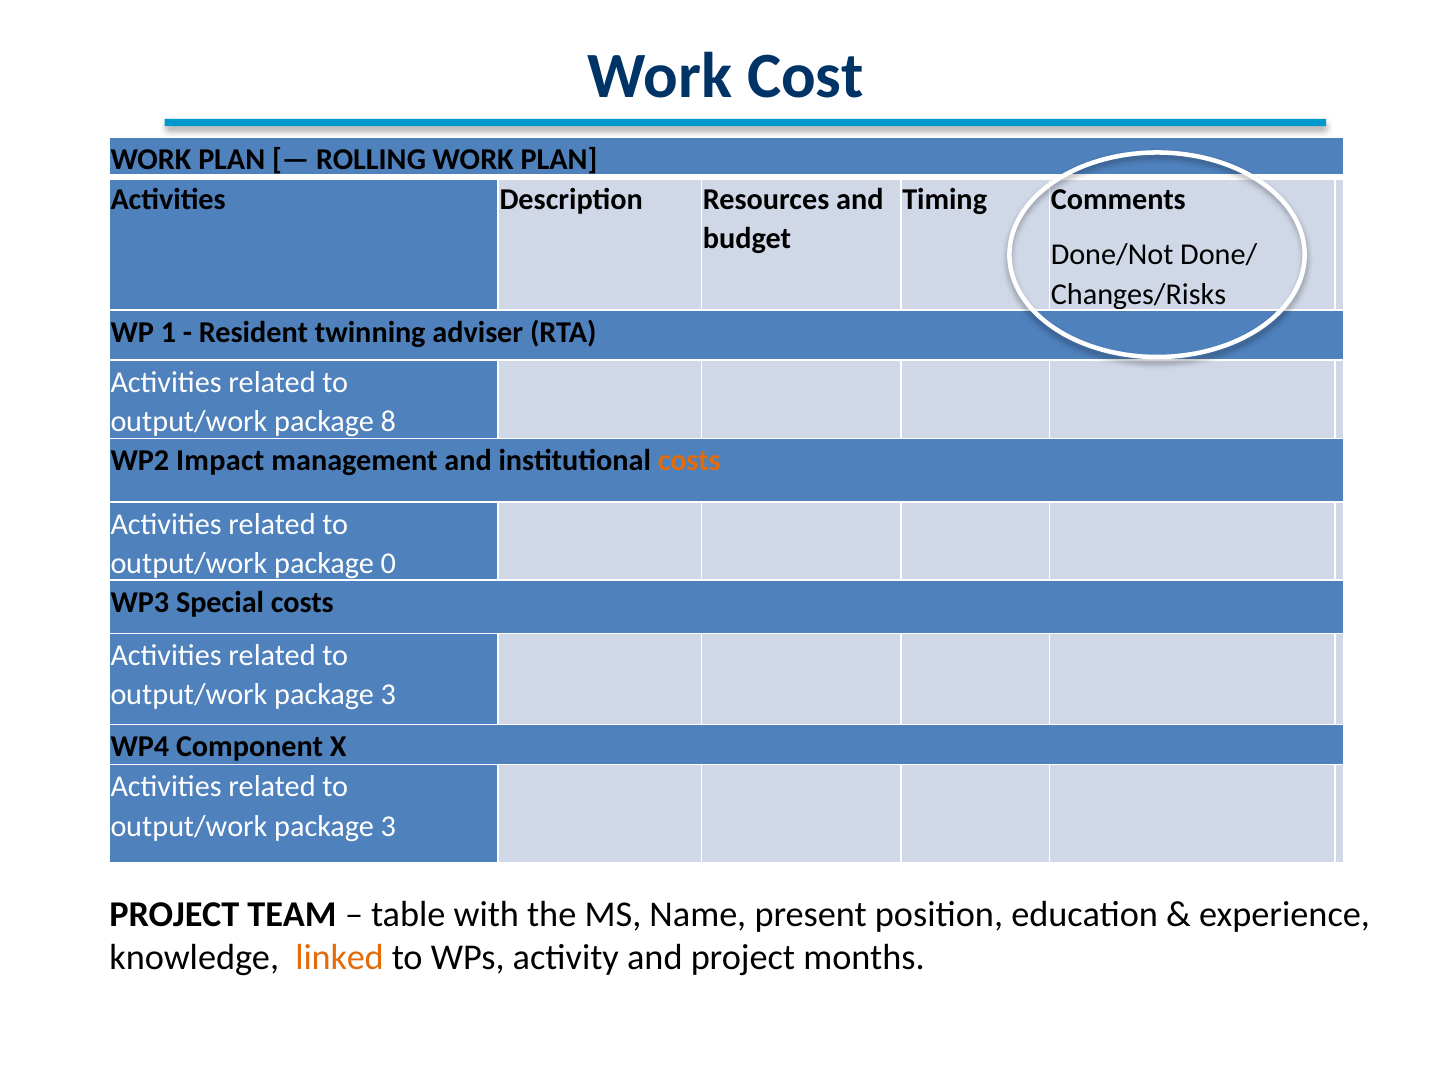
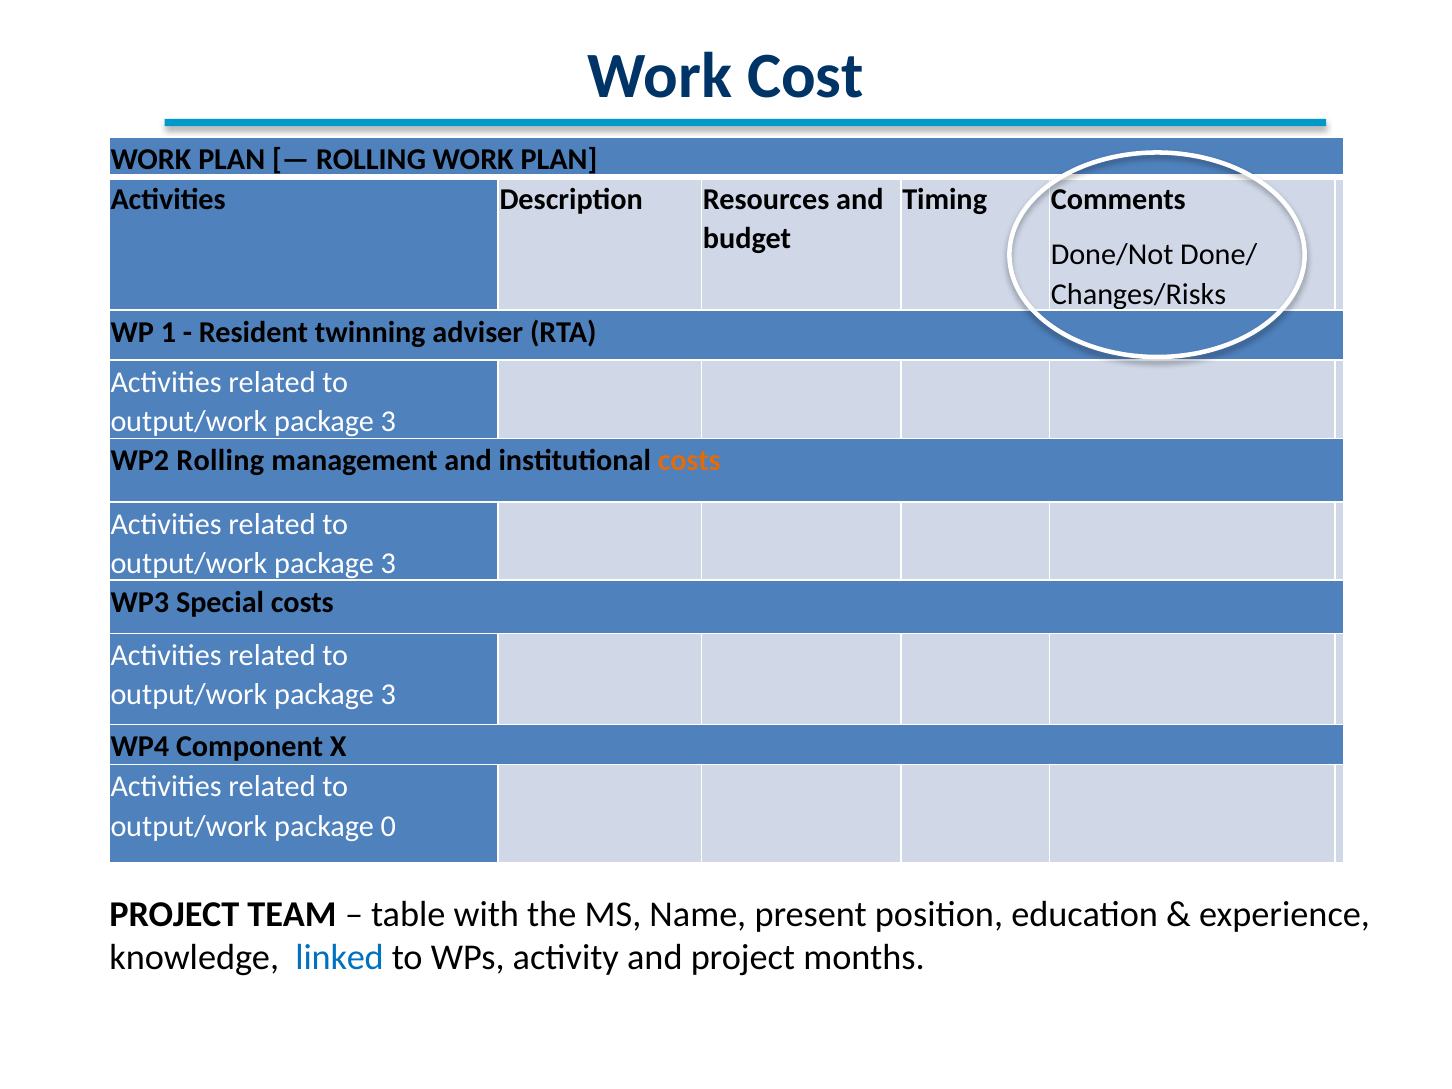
8: 8 -> 3 (388, 422)
WP2 Impact: Impact -> Rolling (220, 461)
0: 0 -> 3 (388, 563)
3: 3 -> 0 (388, 826)
linked colour: orange -> blue (340, 958)
